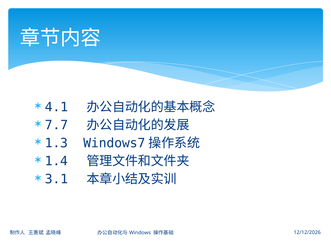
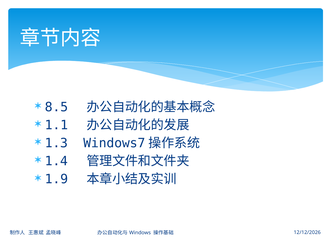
4.1: 4.1 -> 8.5 (56, 107)
7.7: 7.7 -> 1.1 (56, 125)
3.1: 3.1 -> 1.9 (56, 179)
